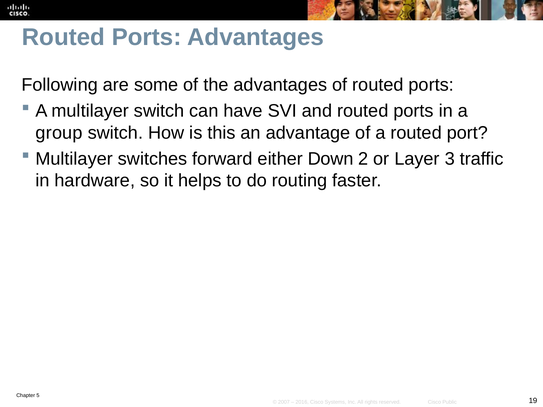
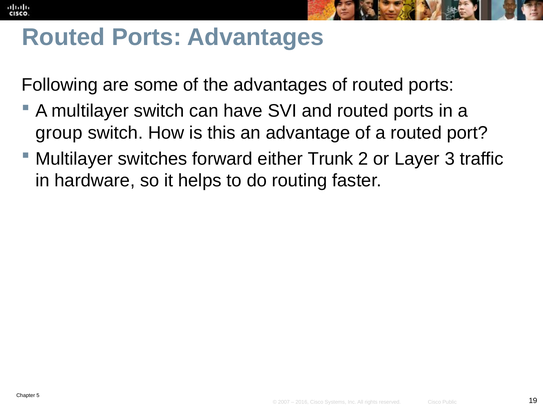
Down: Down -> Trunk (331, 159)
